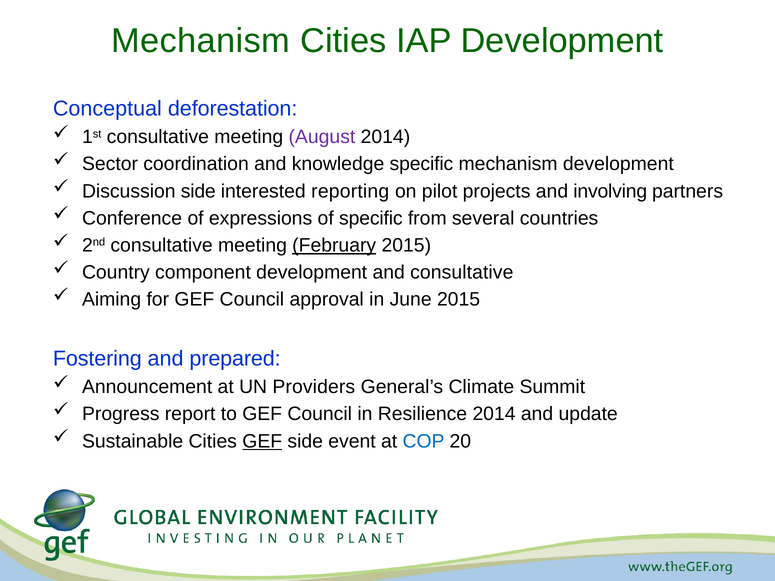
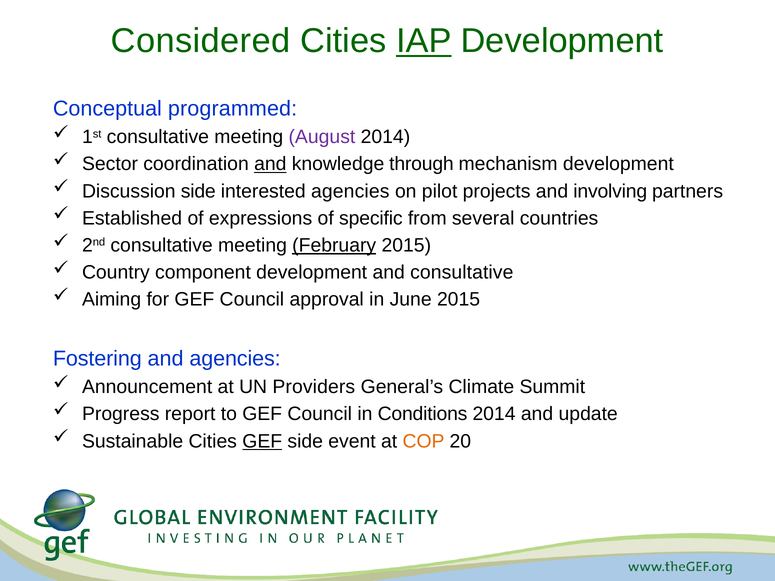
Mechanism: Mechanism -> Considered (201, 41)
IAP underline: none -> present (424, 41)
deforestation: deforestation -> programmed (233, 109)
and underline: none -> present (270, 164)
knowledge specific: specific -> through (421, 164)
interested reporting: reporting -> agencies (350, 191)
Conference: Conference -> Established (132, 218)
and prepared: prepared -> agencies (235, 359)
Resilience: Resilience -> Conditions (423, 414)
COP colour: blue -> orange (424, 441)
